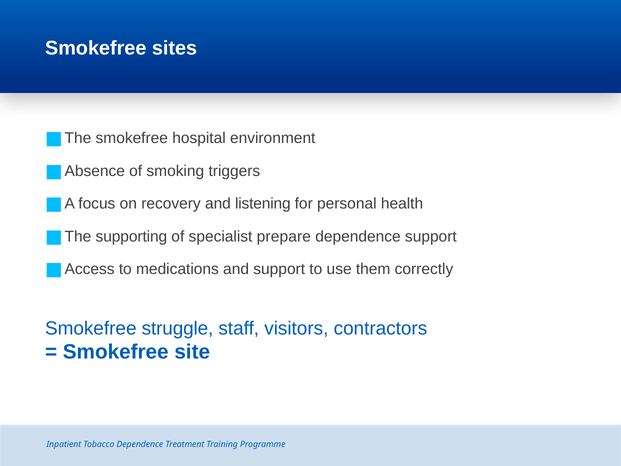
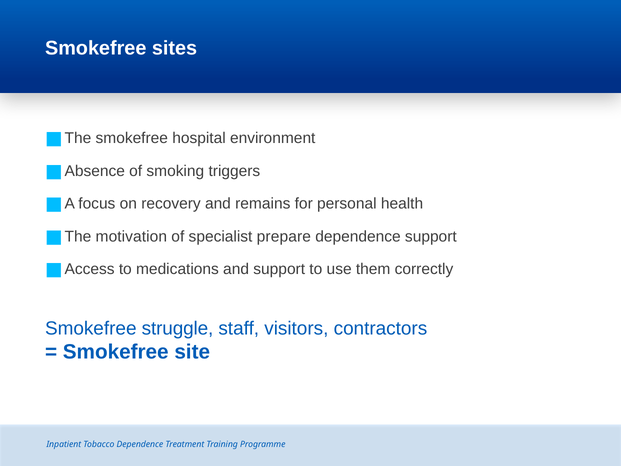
listening: listening -> remains (263, 204)
supporting: supporting -> motivation (131, 236)
